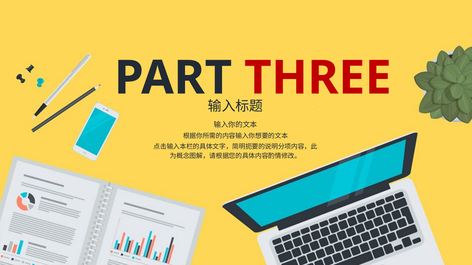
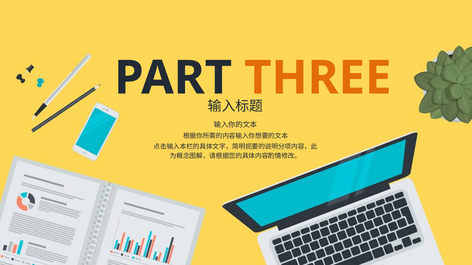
THREE colour: red -> orange (318, 78)
